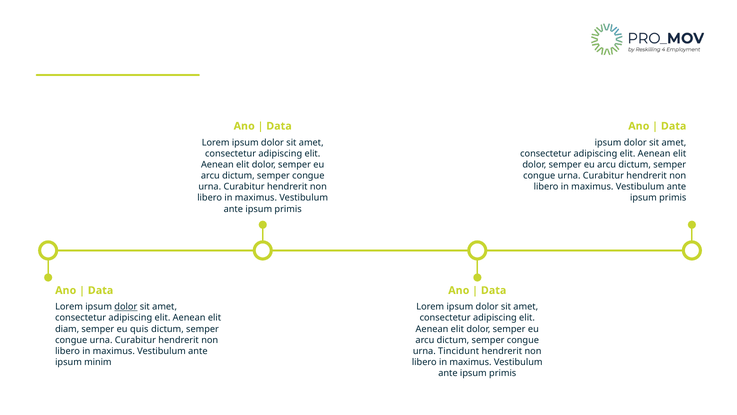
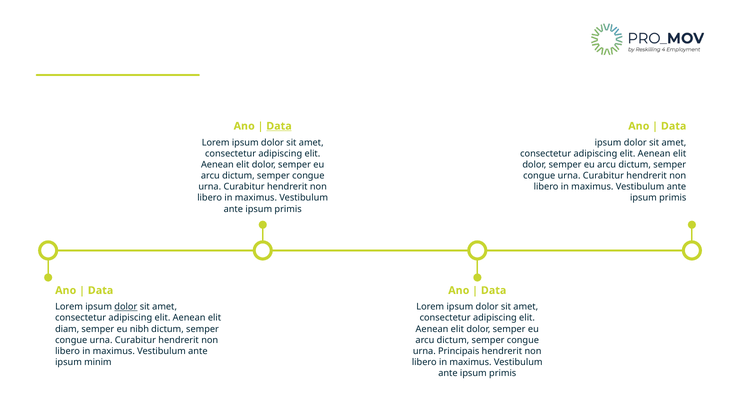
Data underline: none -> present (279, 126)
quis: quis -> nibh (139, 329)
Tincidunt: Tincidunt -> Principais (459, 351)
